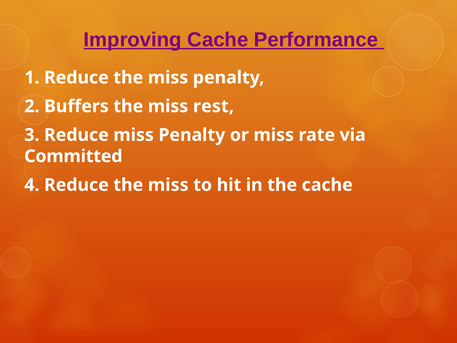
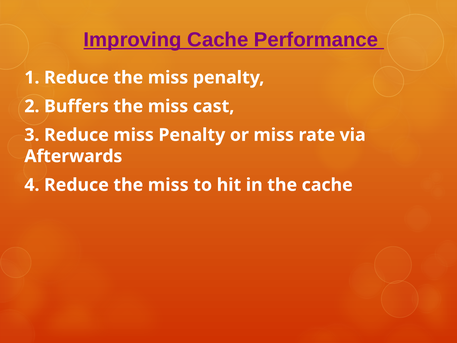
rest: rest -> cast (214, 106)
Committed: Committed -> Afterwards (73, 156)
